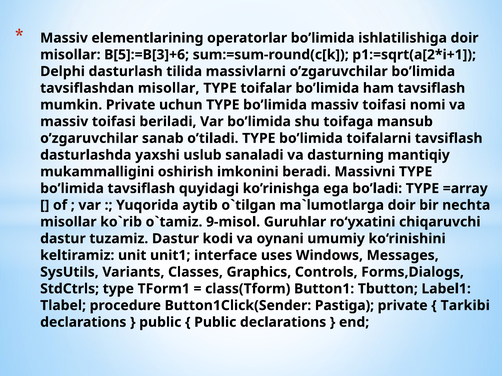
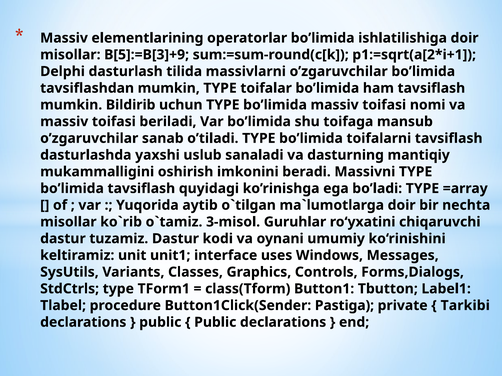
B[5]:=B[3]+6: B[5]:=B[3]+6 -> B[5]:=B[3]+9 (147, 55)
tavsiflashdan misollar: misollar -> mumkin (169, 88)
mumkin Private: Private -> Bildirib (131, 105)
9-misol: 9-misol -> 3-misol (233, 222)
